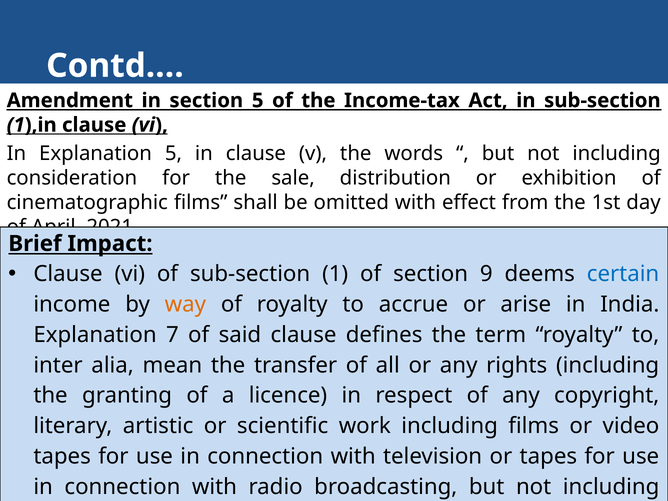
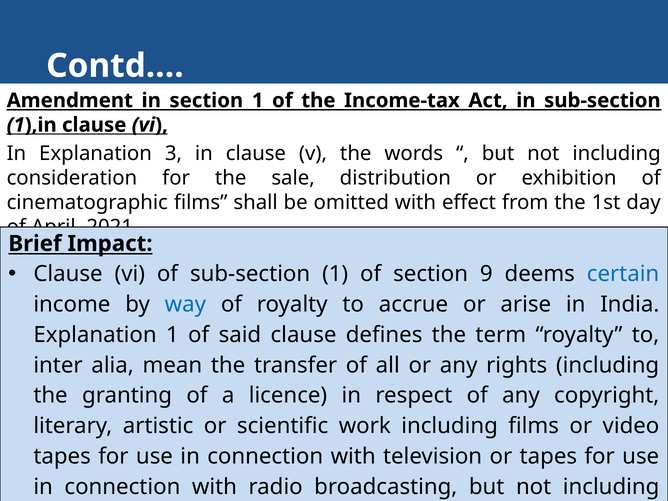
section 5: 5 -> 1 (258, 101)
Explanation 5: 5 -> 3 (173, 154)
way colour: orange -> blue (185, 304)
Explanation 7: 7 -> 1 (172, 335)
